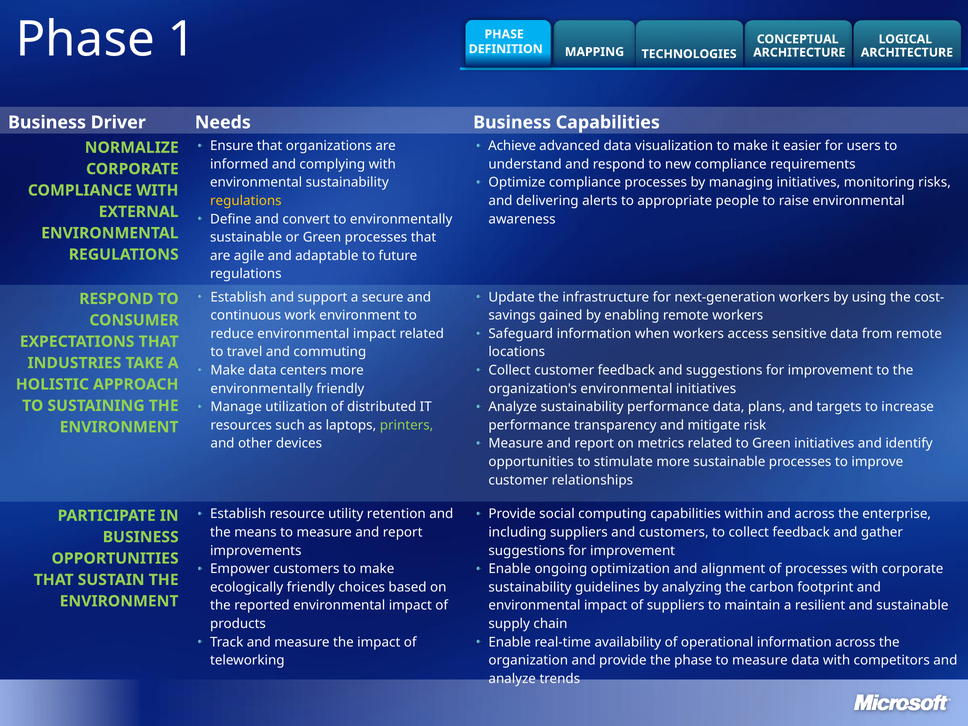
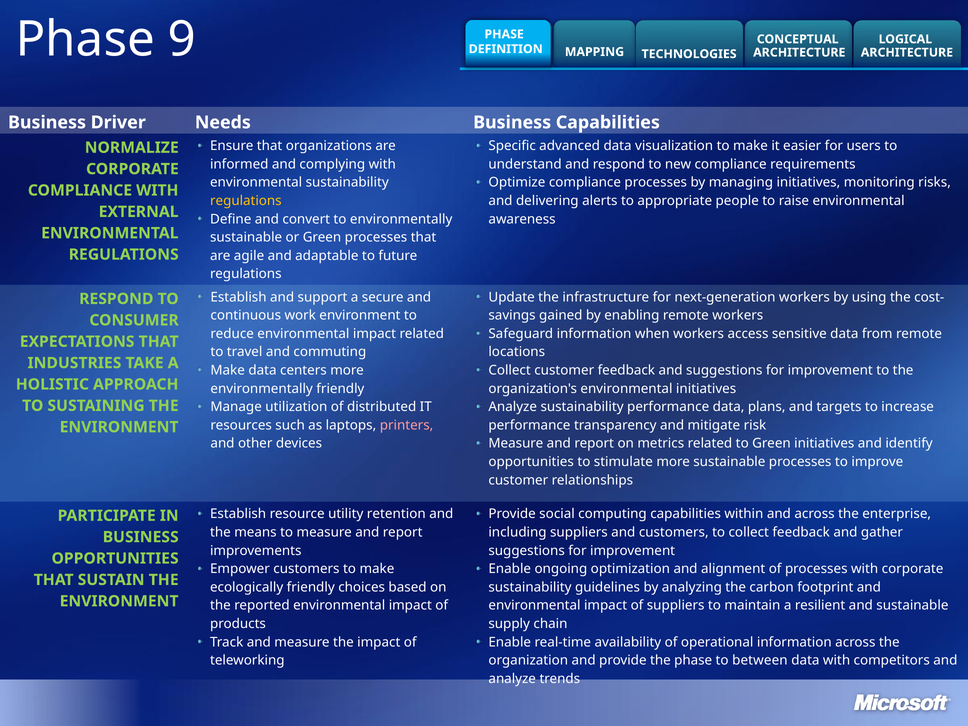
1: 1 -> 9 (182, 40)
Achieve: Achieve -> Specific (512, 146)
printers colour: light green -> pink (407, 425)
measure: measure -> between (760, 660)
